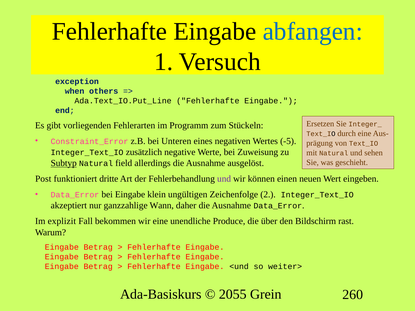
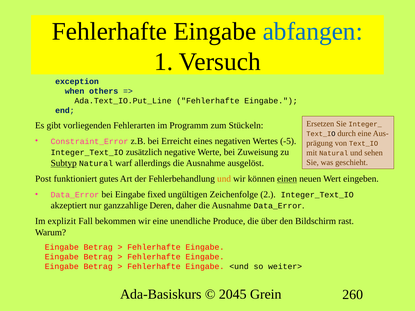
Unteren: Unteren -> Erreicht (176, 141)
field: field -> warf (124, 163)
dritte: dritte -> gutes (109, 179)
und colour: purple -> orange (224, 179)
einen underline: none -> present (287, 179)
klein: klein -> fixed (157, 195)
Wann: Wann -> Deren (162, 206)
2055: 2055 -> 2045 (233, 294)
